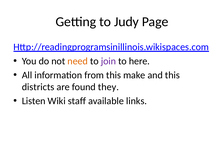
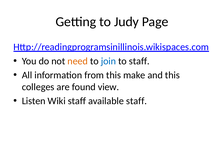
join colour: purple -> blue (108, 61)
to here: here -> staff (139, 61)
districts: districts -> colleges (38, 87)
they: they -> view (109, 87)
available links: links -> staff (137, 101)
